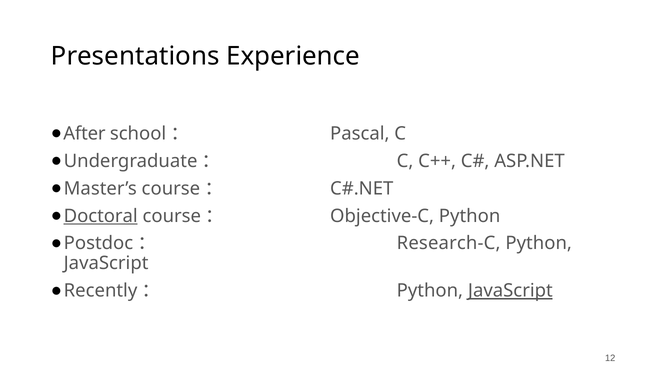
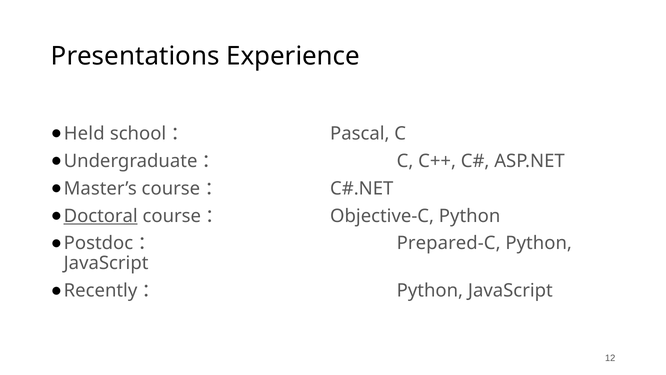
After: After -> Held (84, 134)
Research-C: Research-C -> Prepared-C (449, 243)
JavaScript underline: present -> none (510, 291)
